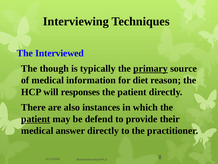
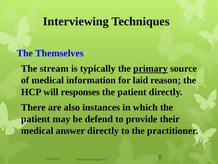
Interviewed: Interviewed -> Themselves (59, 53)
though: though -> stream (54, 68)
diet: diet -> laid (140, 80)
patient underline: present -> none (36, 119)
